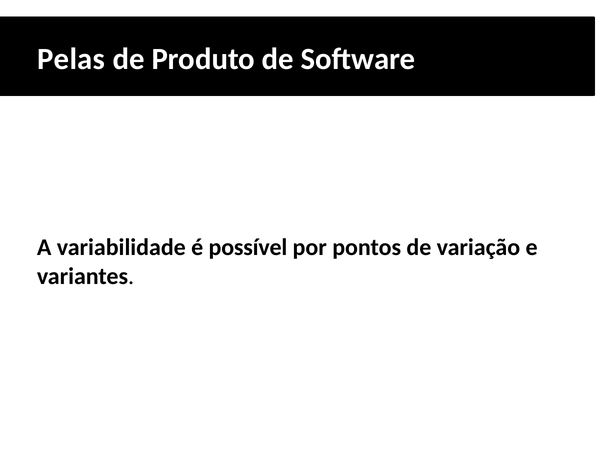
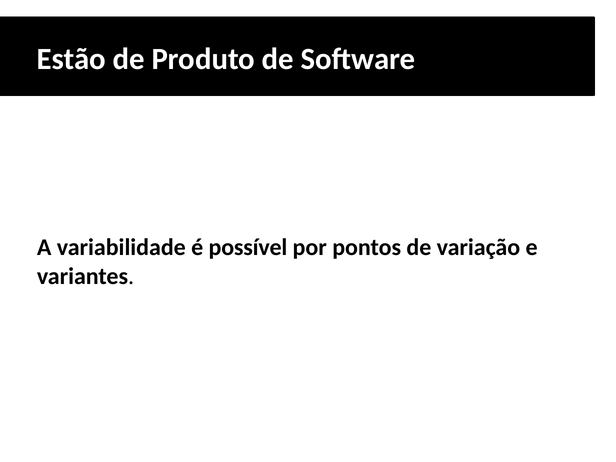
Pelas: Pelas -> Estão (71, 59)
